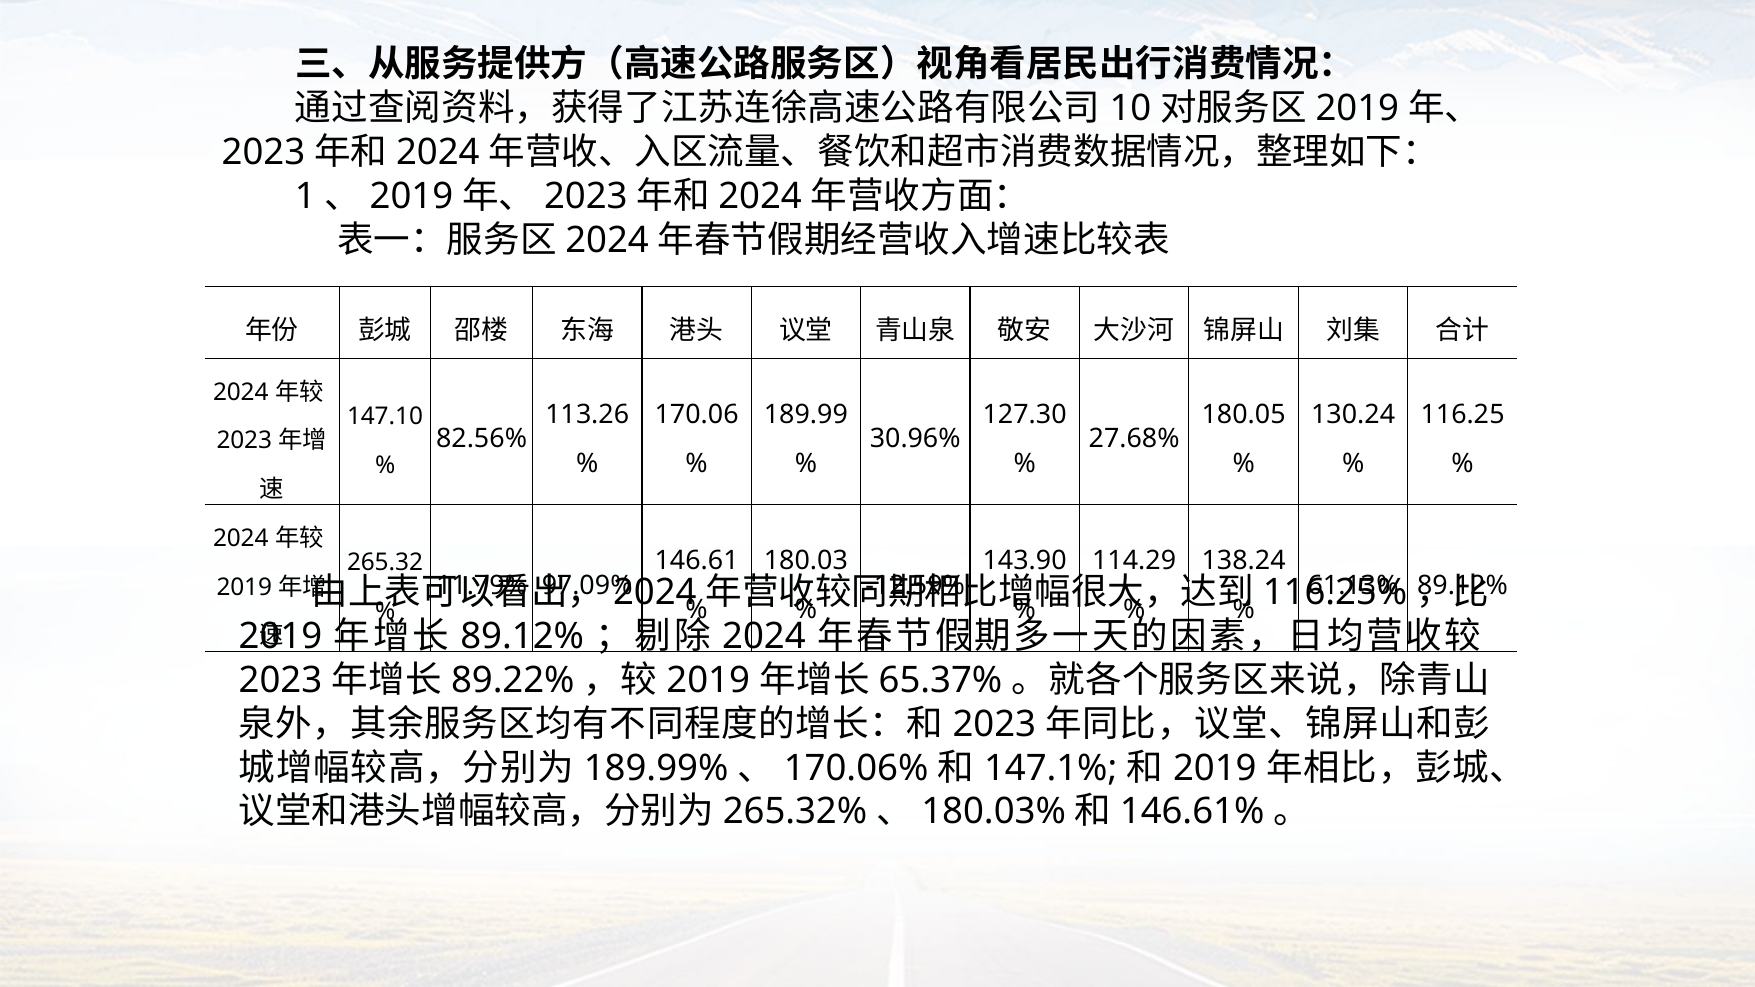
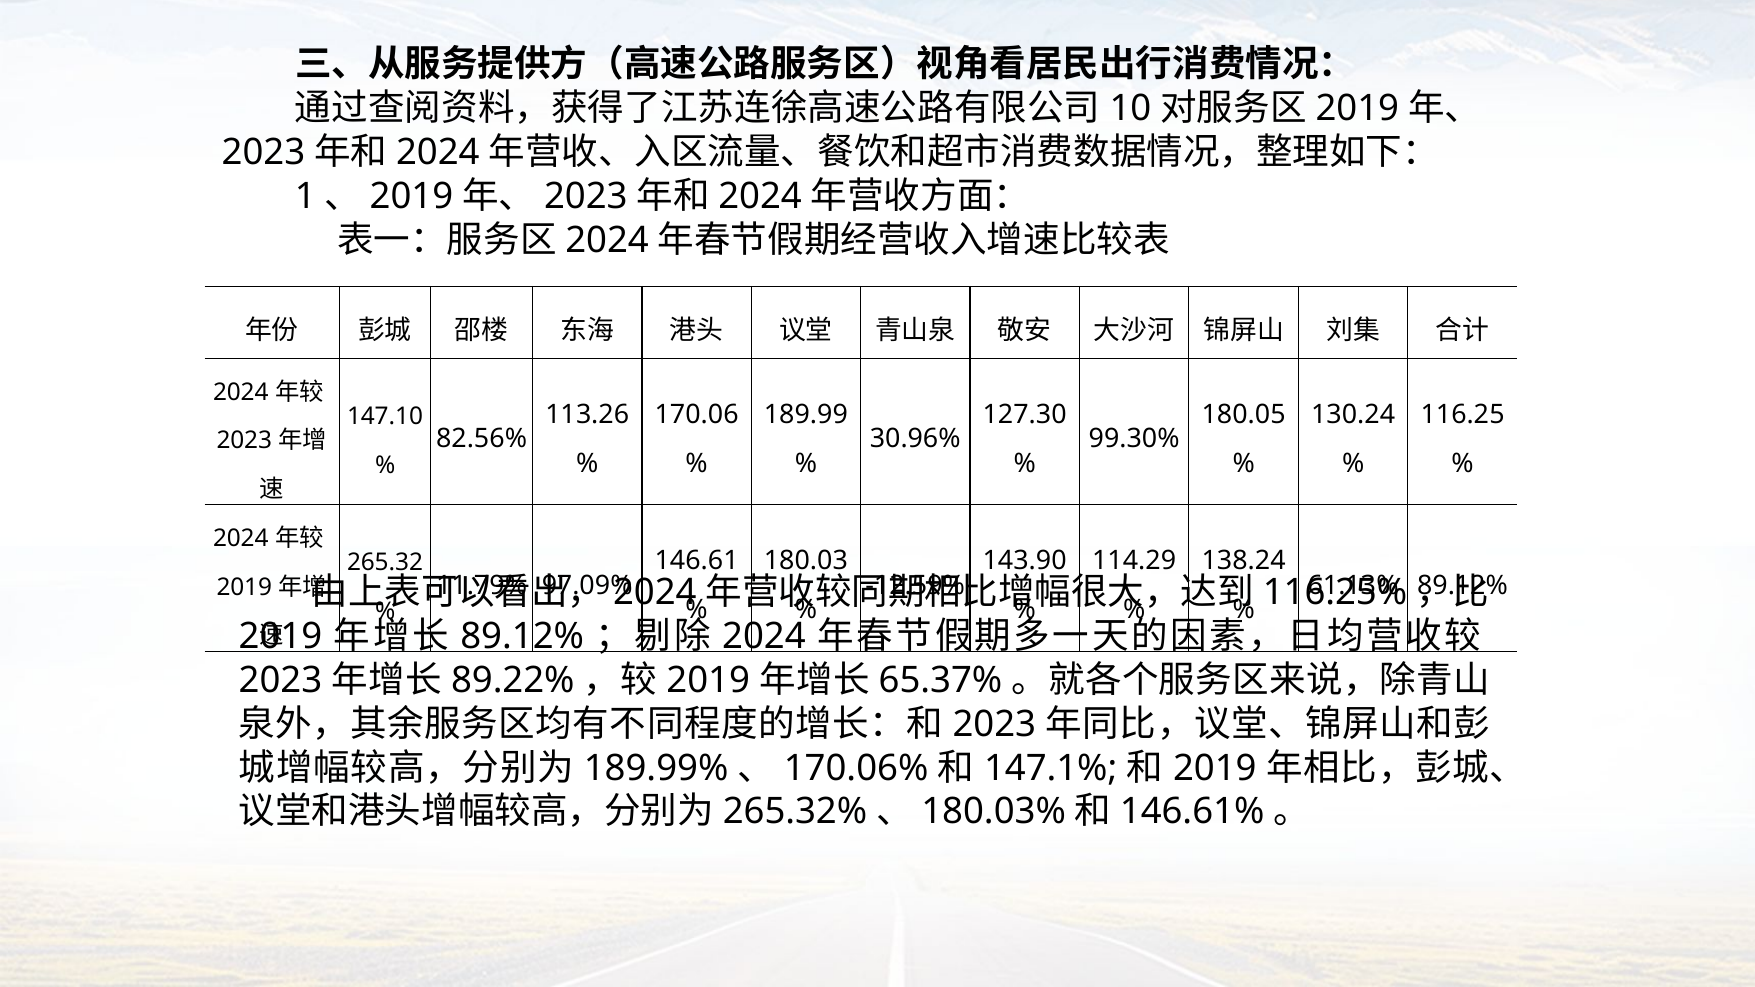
27.68%: 27.68% -> 99.30% (1134, 439)
